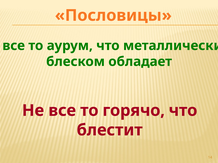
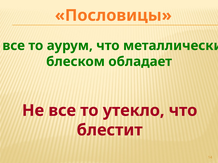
горячо: горячо -> утекло (134, 111)
